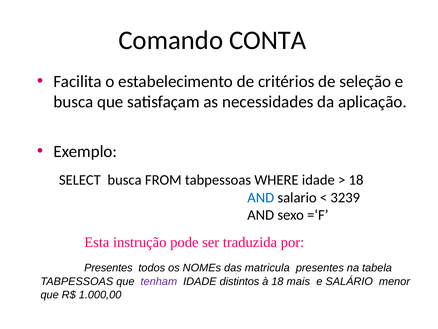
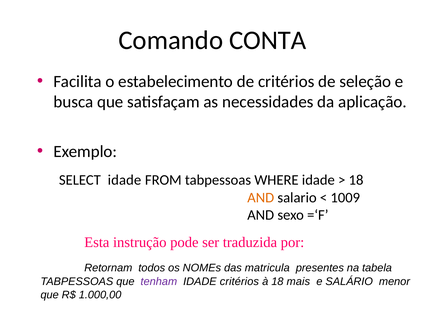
SELECT busca: busca -> idade (124, 180)
AND colour: blue -> orange (261, 197)
3239: 3239 -> 1009 (345, 197)
Presentes: Presentes -> Retornam (108, 267)
IDADE distintos: distintos -> critérios (239, 281)
